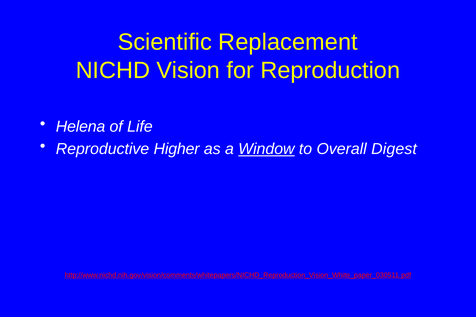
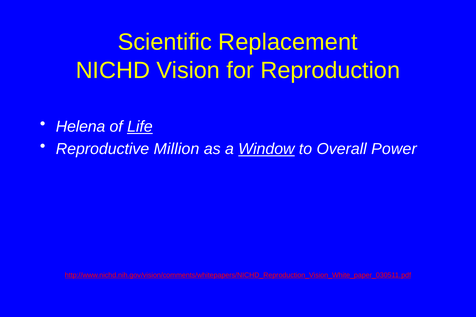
Life underline: none -> present (140, 127)
Higher: Higher -> Million (176, 149)
Digest: Digest -> Power (394, 149)
